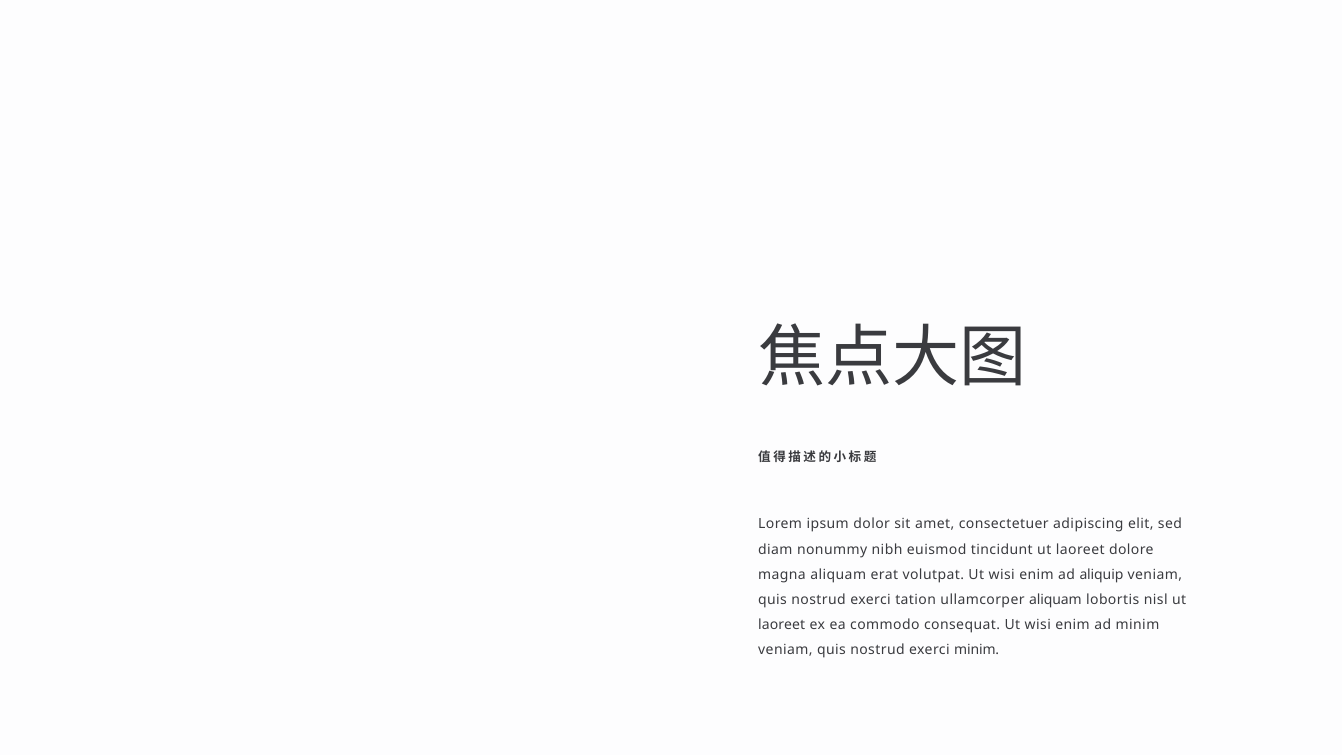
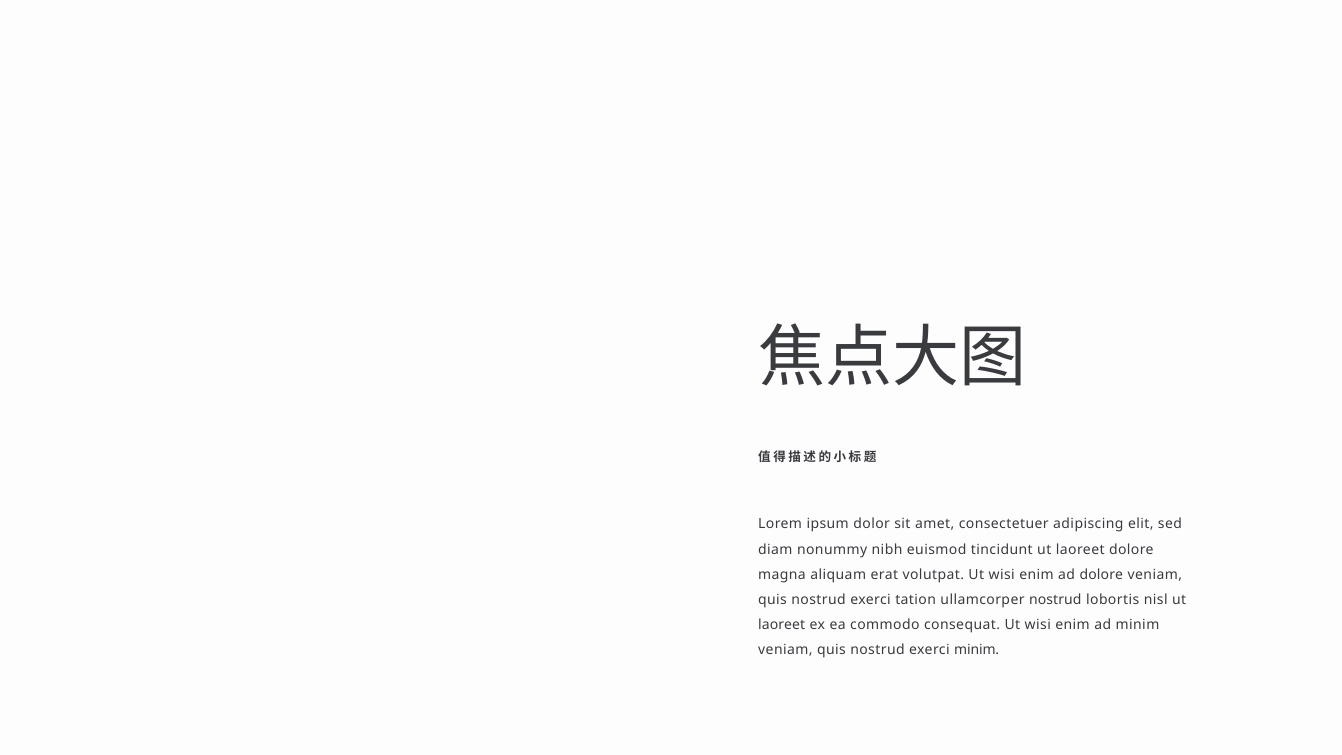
ad aliquip: aliquip -> dolore (1101, 575)
ullamcorper aliquam: aliquam -> nostrud (1055, 600)
